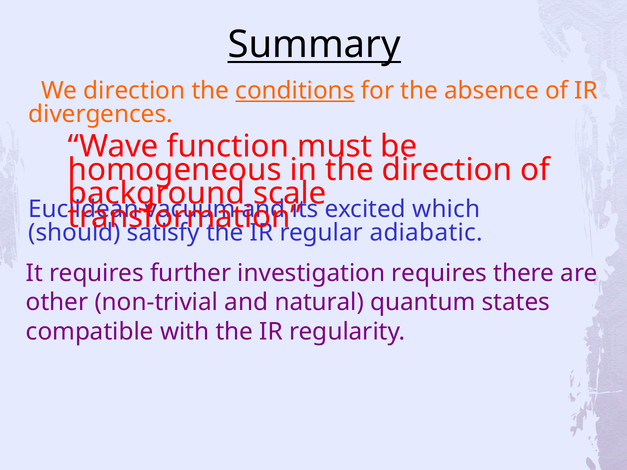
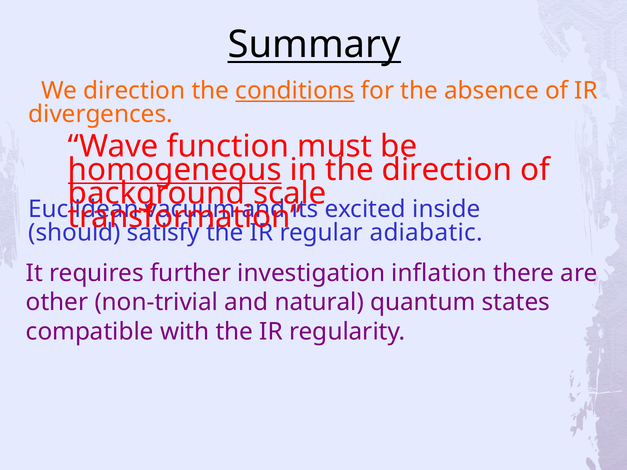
homogeneous underline: none -> present (175, 170)
which: which -> inside (446, 209)
investigation requires: requires -> inflation (439, 273)
